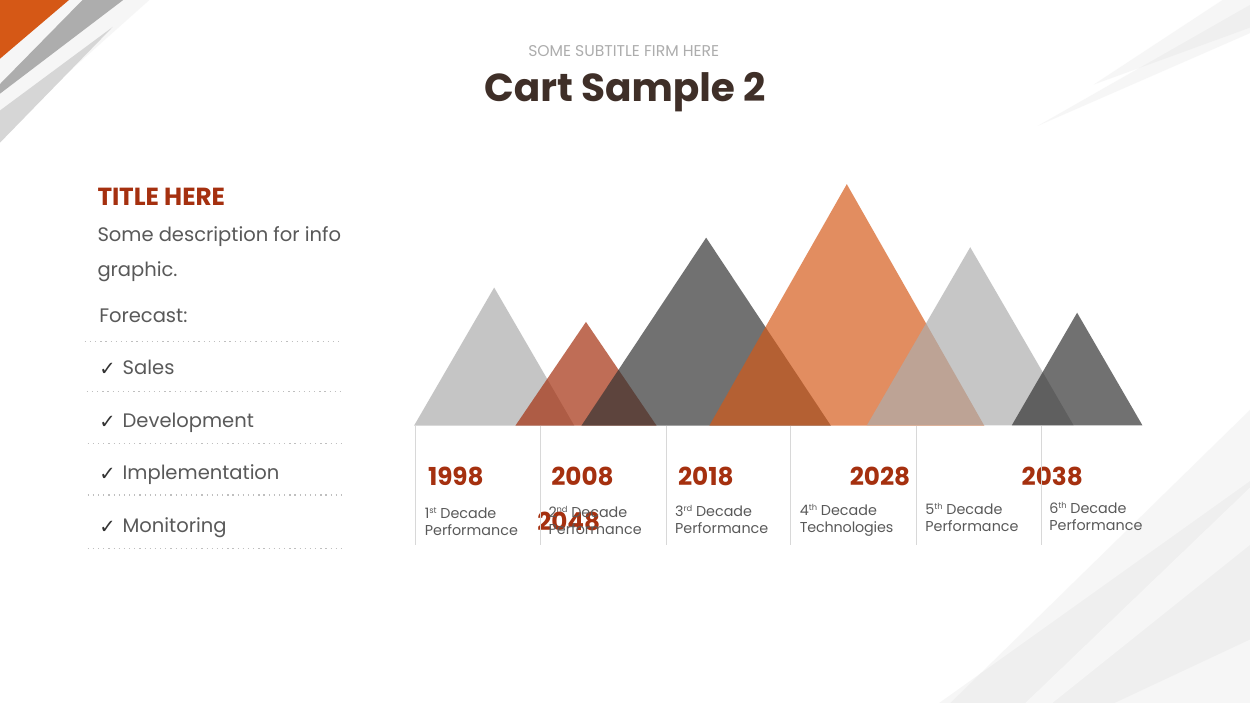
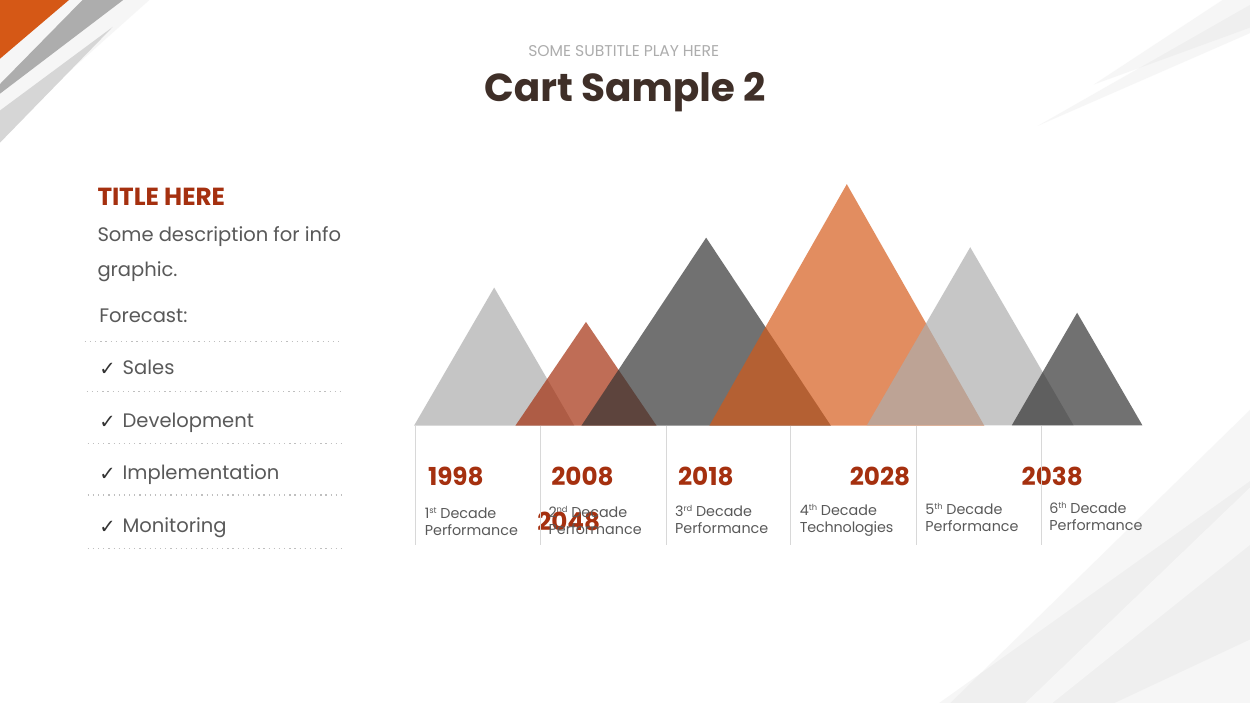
FIRM: FIRM -> PLAY (661, 51)
